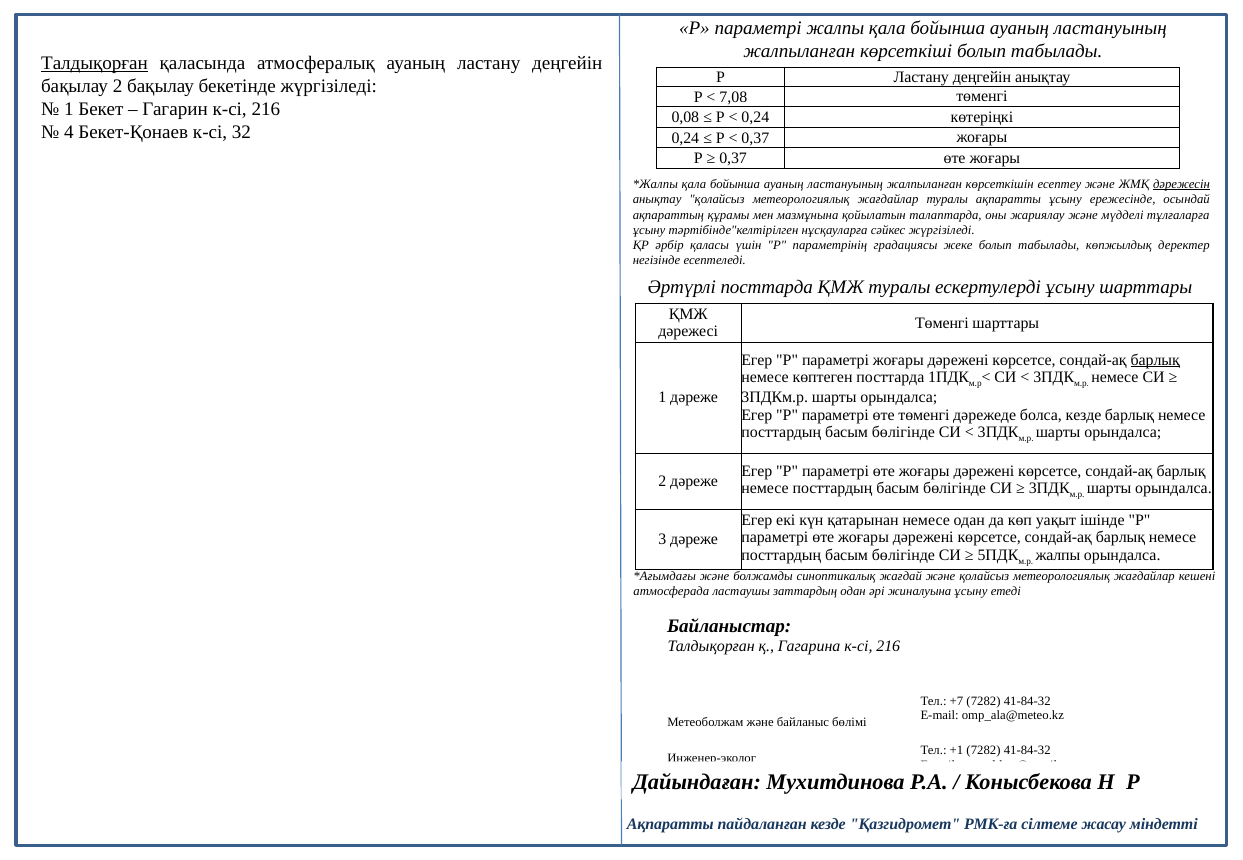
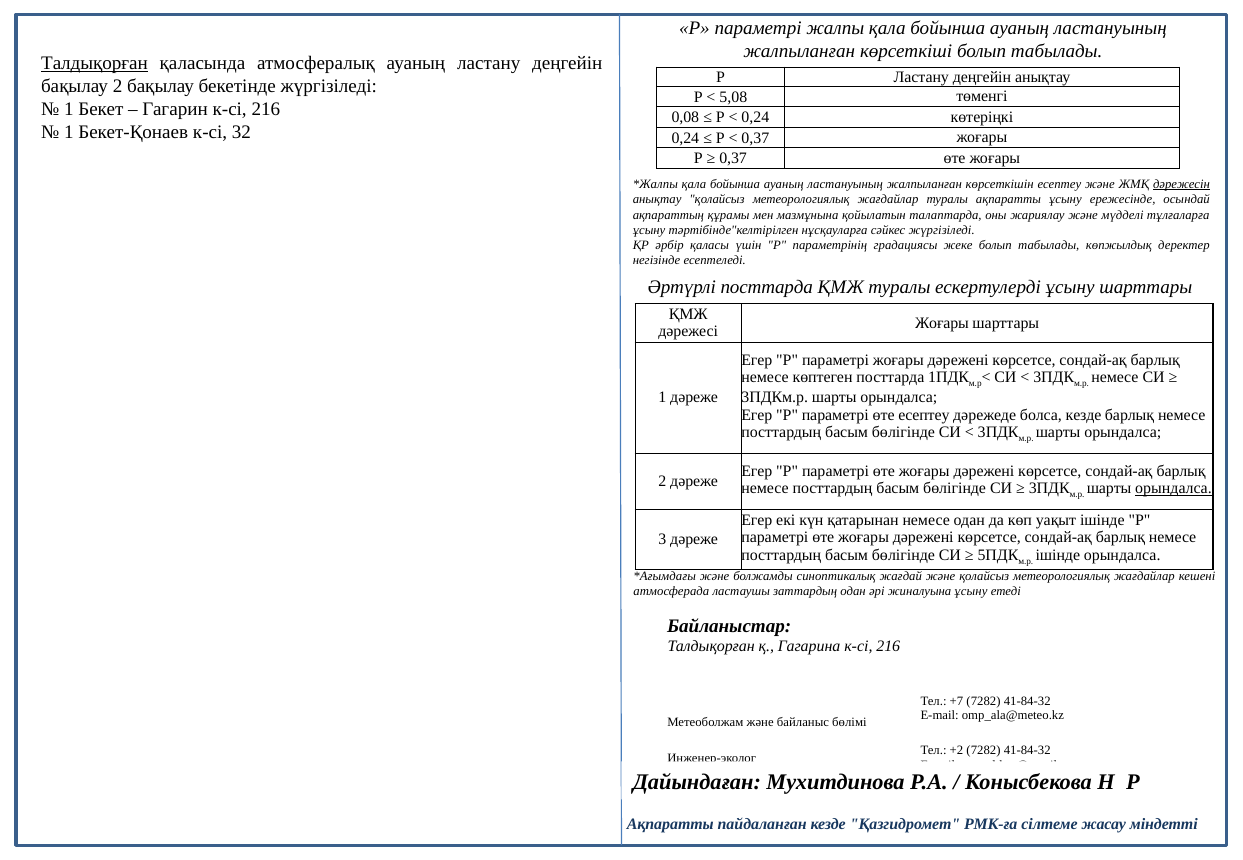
7,08: 7,08 -> 5,08 (733, 97)
4: 4 -> 1 (69, 132)
Төменгі: Төменгі -> Жоғары (942, 323)
барлық underline: present -> none (1155, 360)
өте төменгі: төменгі -> есептеу (924, 415)
орындалса underline: none -> present (1173, 489)
жалпы: жалпы -> ішінде (1058, 556)
+1: +1 -> +2 (957, 751)
